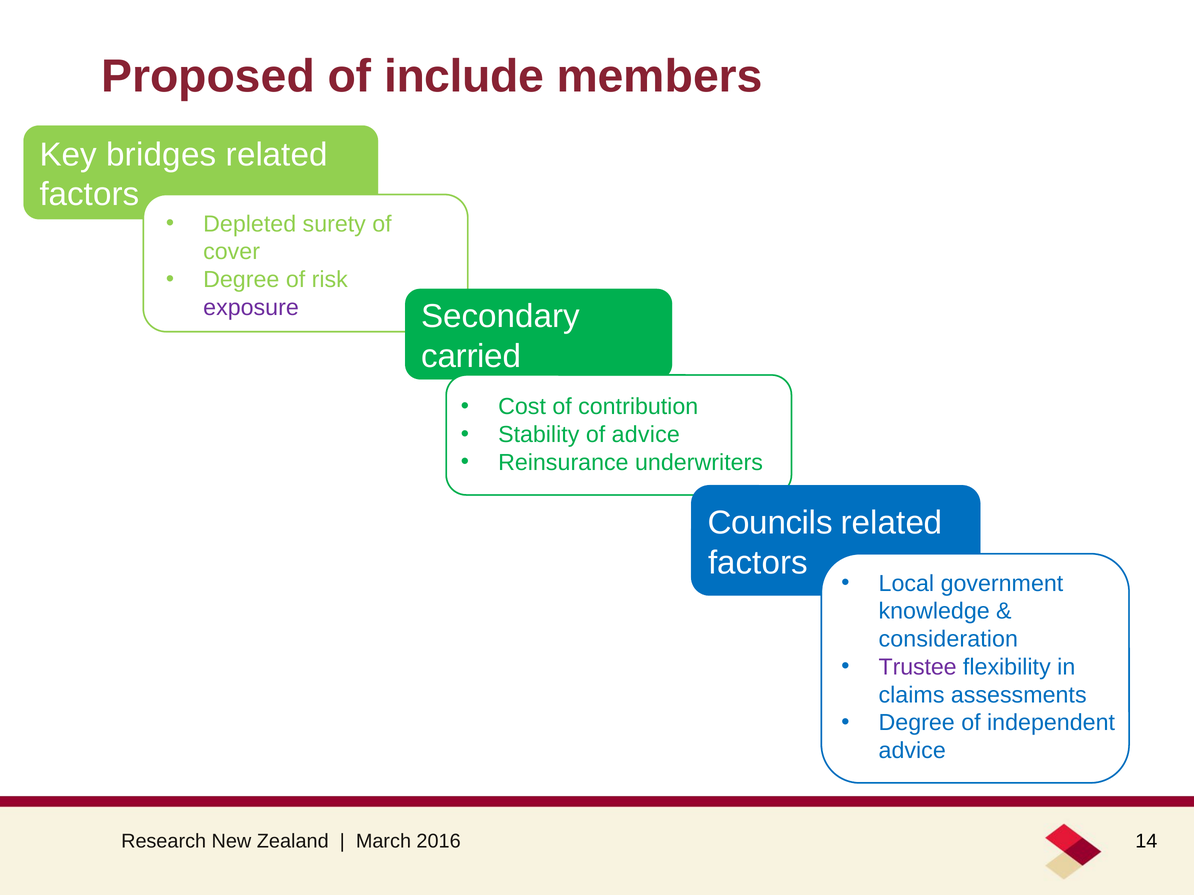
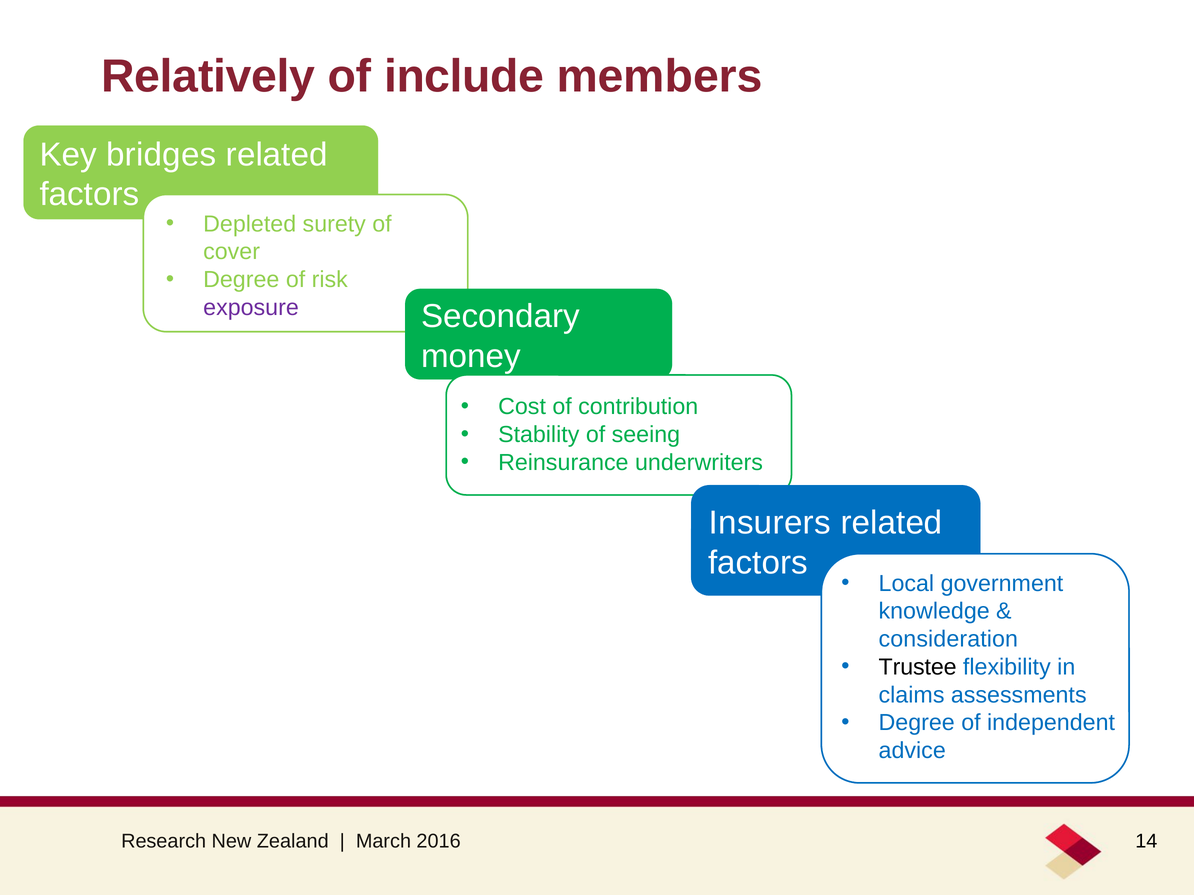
Proposed: Proposed -> Relatively (208, 76)
carried: carried -> money (471, 357)
of advice: advice -> seeing (646, 435)
Councils: Councils -> Insurers (770, 523)
Trustee colour: purple -> black (918, 667)
